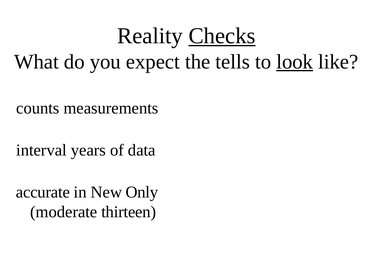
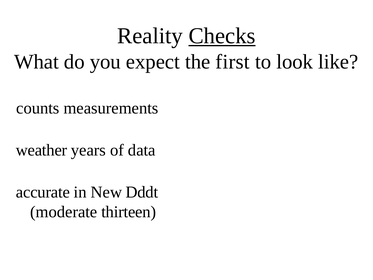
tells: tells -> first (233, 62)
look underline: present -> none (295, 62)
interval: interval -> weather (42, 150)
Only: Only -> Dddt (142, 192)
